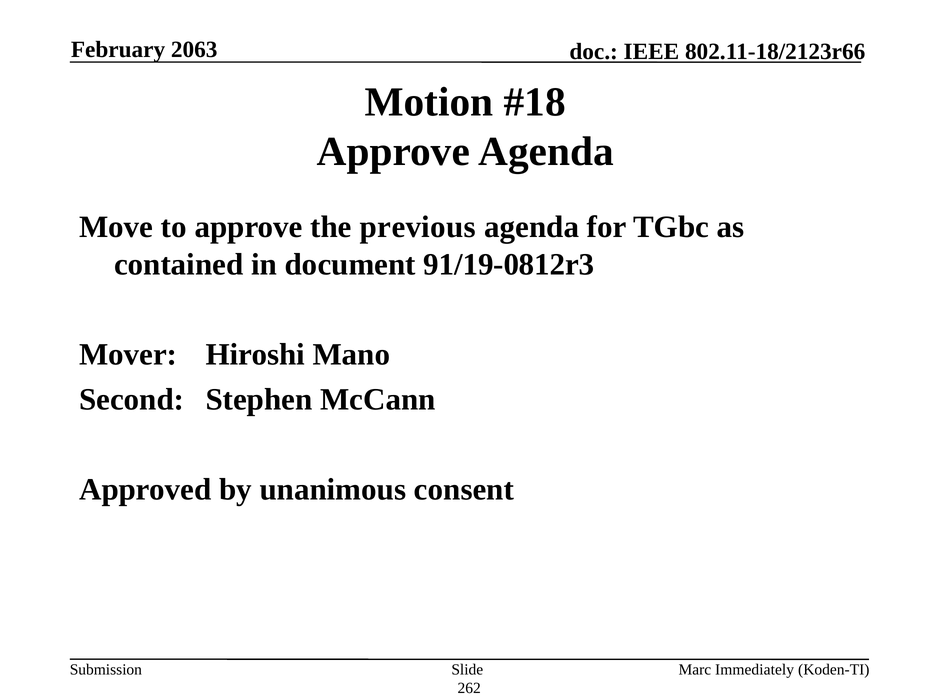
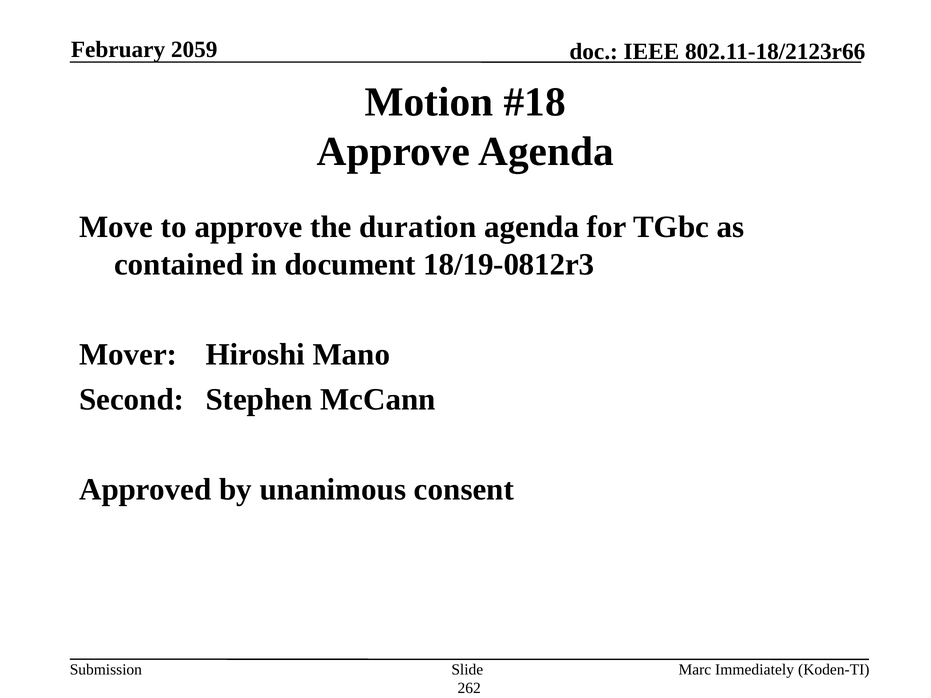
2063: 2063 -> 2059 (194, 49)
previous: previous -> duration (418, 227)
91/19-0812r3: 91/19-0812r3 -> 18/19-0812r3 (509, 264)
